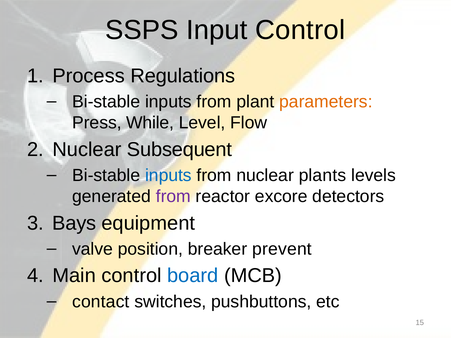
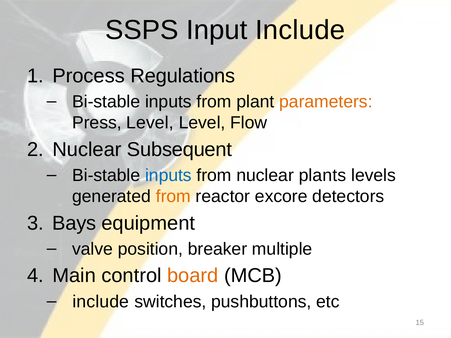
Input Control: Control -> Include (300, 30)
Press While: While -> Level (150, 123)
from colour: purple -> orange (173, 196)
prevent: prevent -> multiple (282, 249)
board colour: blue -> orange (193, 276)
contact: contact -> include (101, 302)
